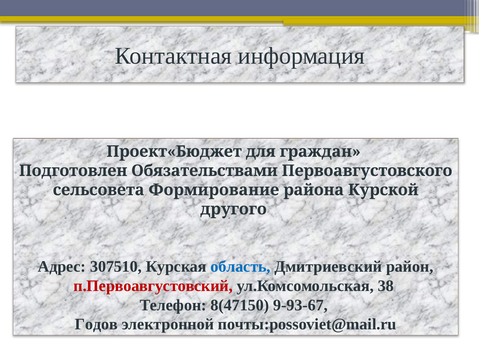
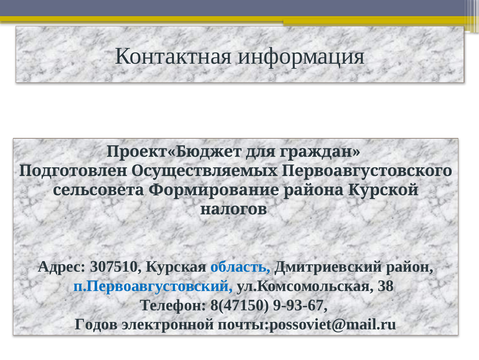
Обязательствами: Обязательствами -> Осуществляемых (205, 170)
другого: другого -> налогов (234, 209)
п.Первоавгустовский colour: red -> blue (153, 285)
